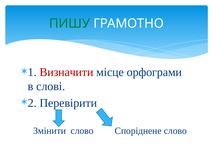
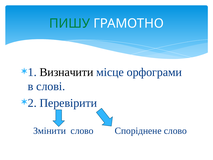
Визначити colour: red -> black (66, 72)
